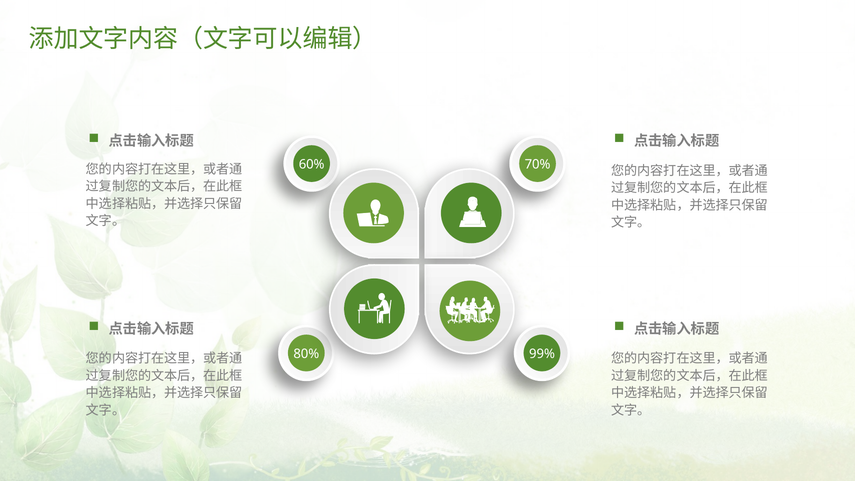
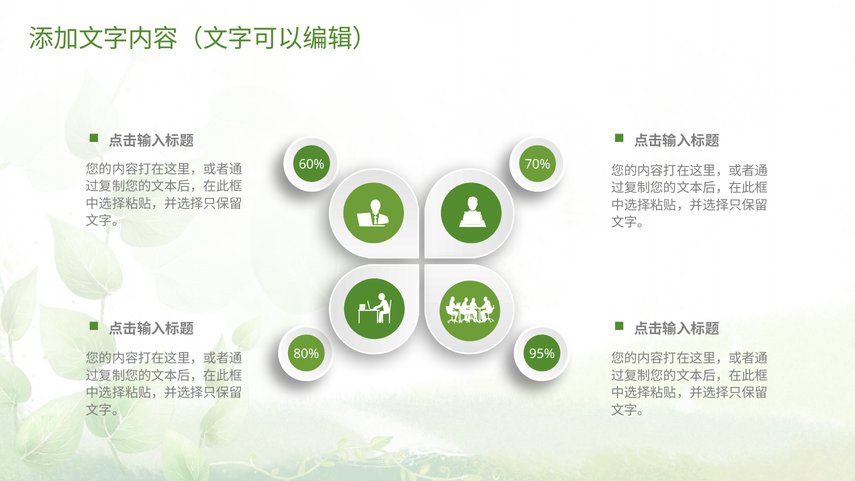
99%: 99% -> 95% (542, 354)
